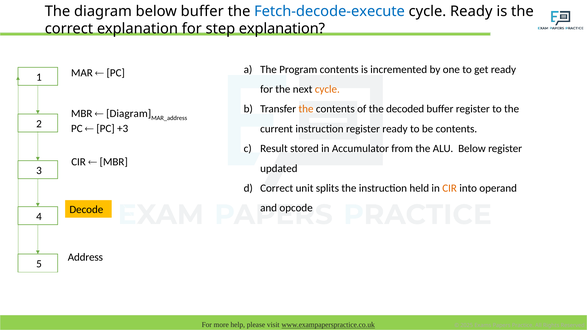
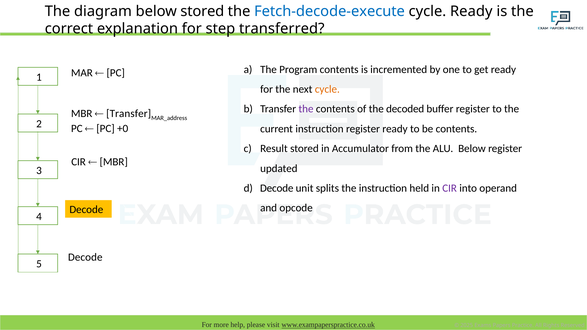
below buffer: buffer -> stored (202, 11)
step explanation: explanation -> transferred (282, 29)
the colour: orange -> purple (306, 109)
Diagram: Diagram -> Transfer (129, 114)
+3: +3 -> +0 (123, 129)
Correct: Correct -> Decode (277, 188)
CIR colour: orange -> purple (450, 188)
Address: Address -> Decode (85, 257)
